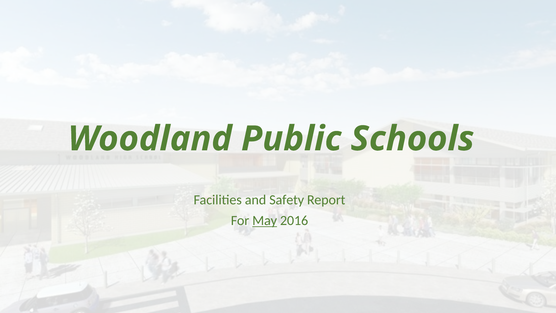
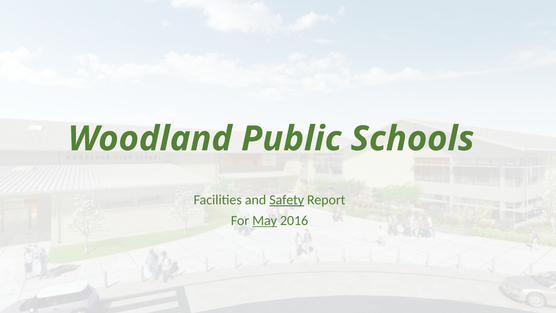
Safety underline: none -> present (287, 200)
